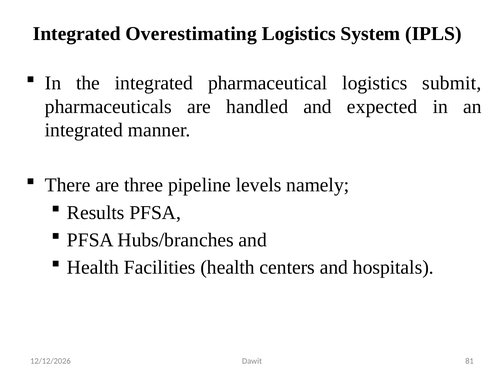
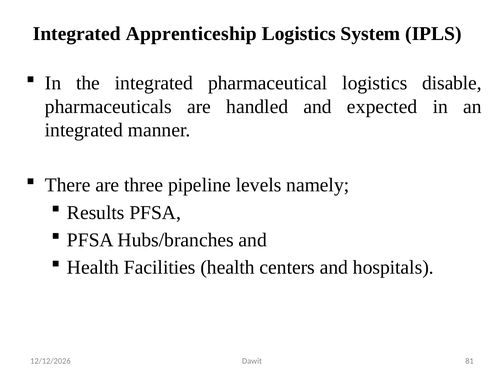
Overestimating: Overestimating -> Apprenticeship (191, 34)
submit: submit -> disable (452, 83)
